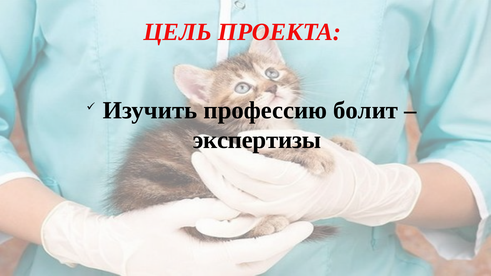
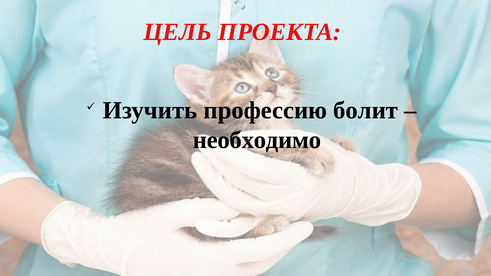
экспертизы: экспертизы -> необходимо (257, 140)
